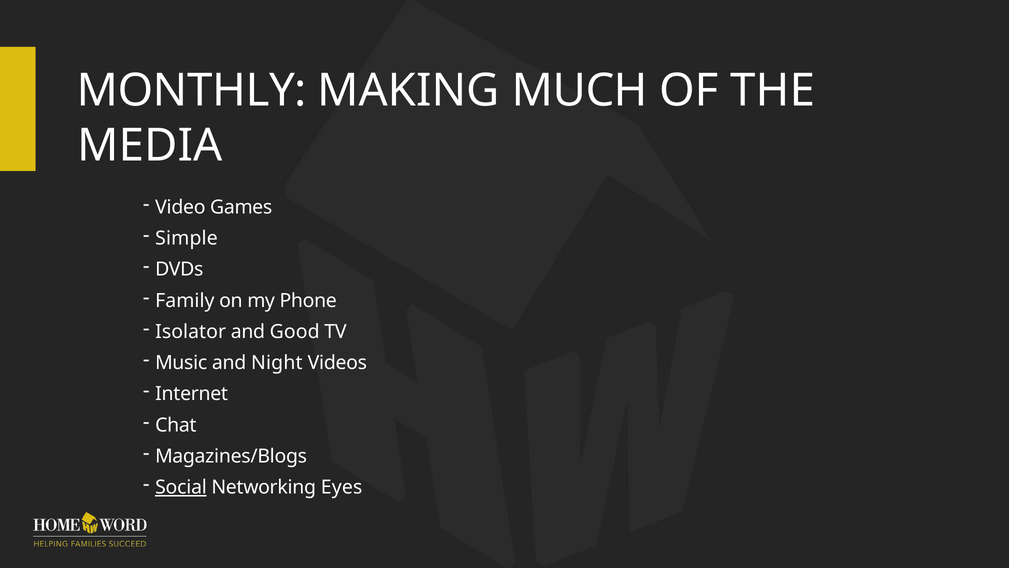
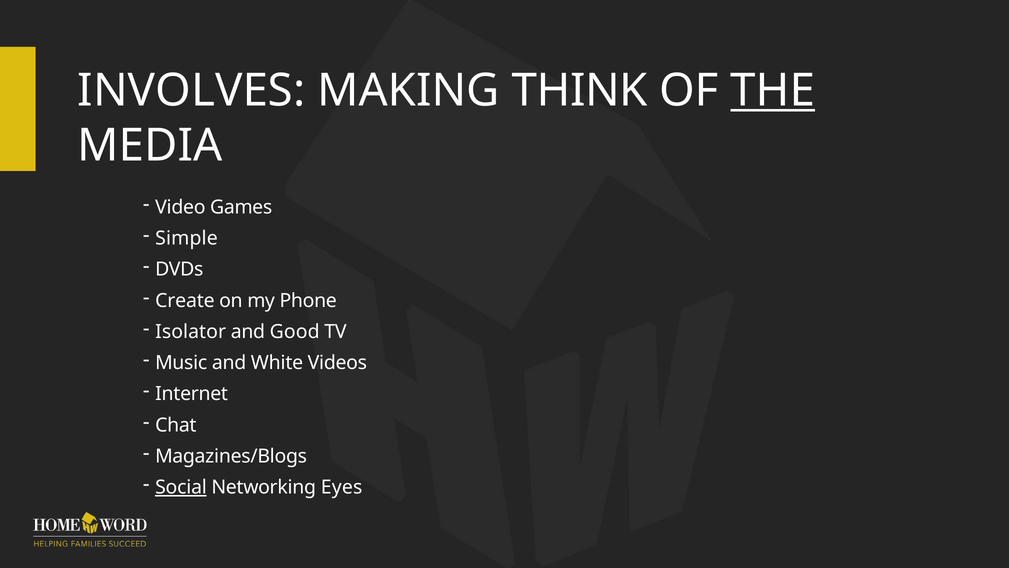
MONTHLY: MONTHLY -> INVOLVES (191, 91)
MUCH: MUCH -> THINK (580, 91)
THE underline: none -> present (773, 91)
Family: Family -> Create (185, 300)
Night: Night -> White (277, 363)
